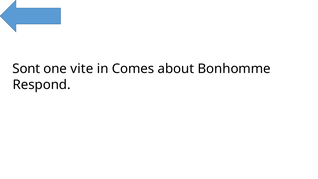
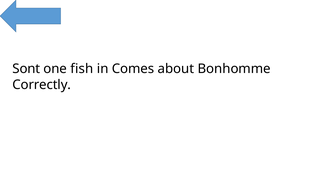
vite: vite -> fish (82, 69)
Respond: Respond -> Correctly (42, 85)
